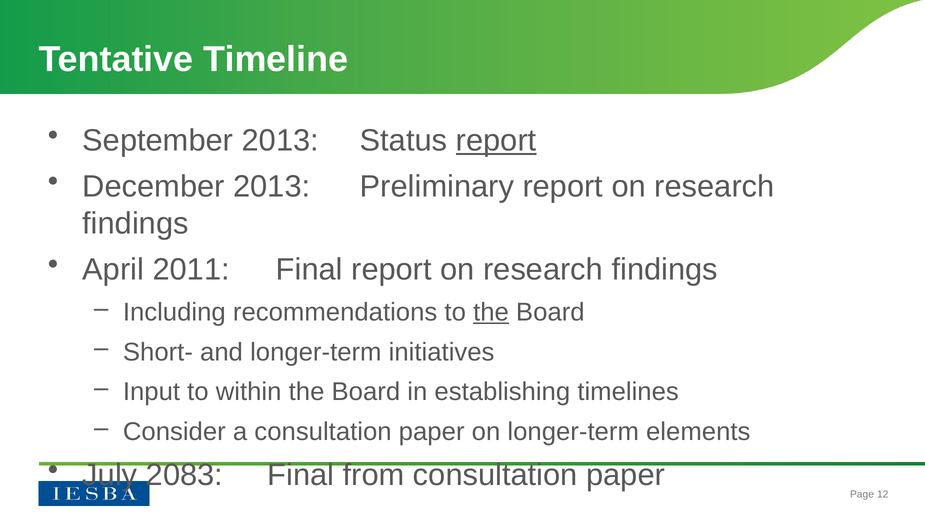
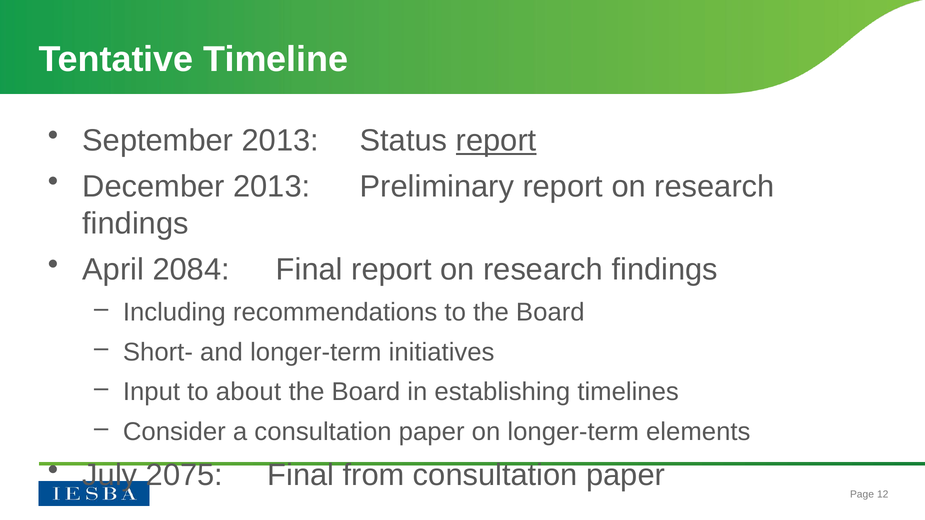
2011: 2011 -> 2084 (191, 270)
the underline: present -> none (491, 312)
within: within -> about (248, 392)
2083: 2083 -> 2075 (184, 475)
